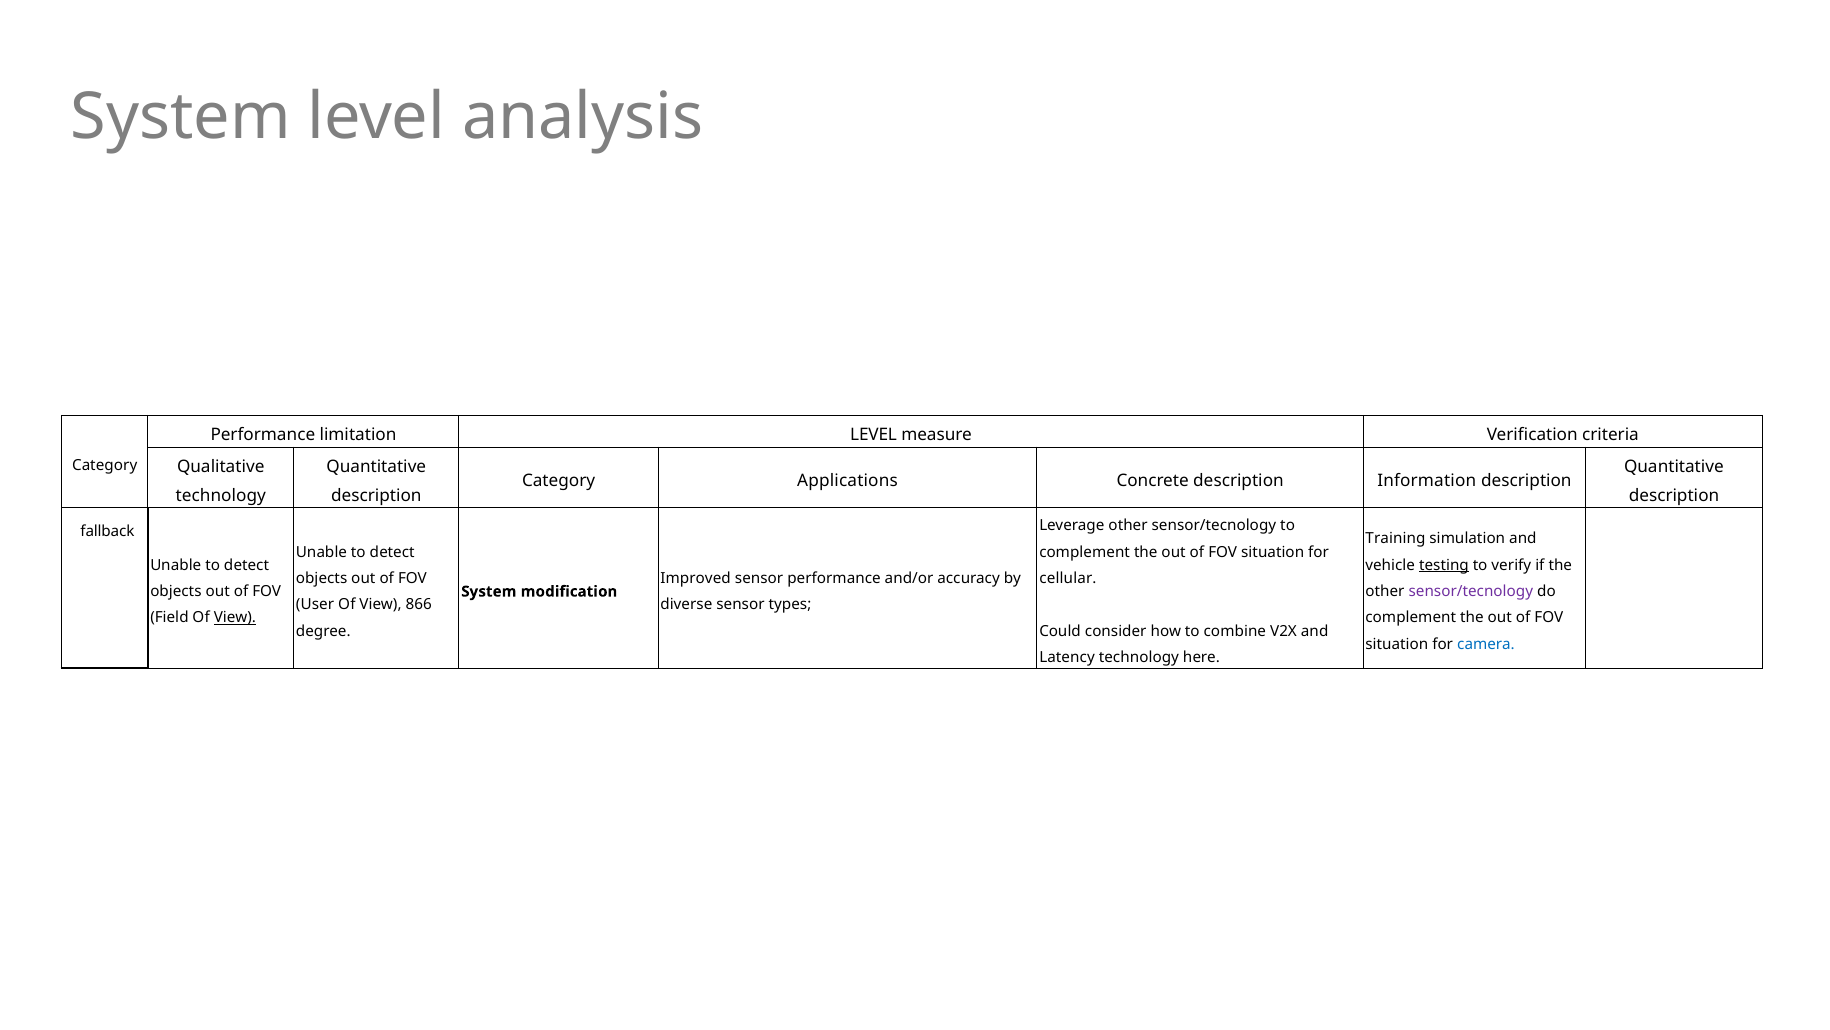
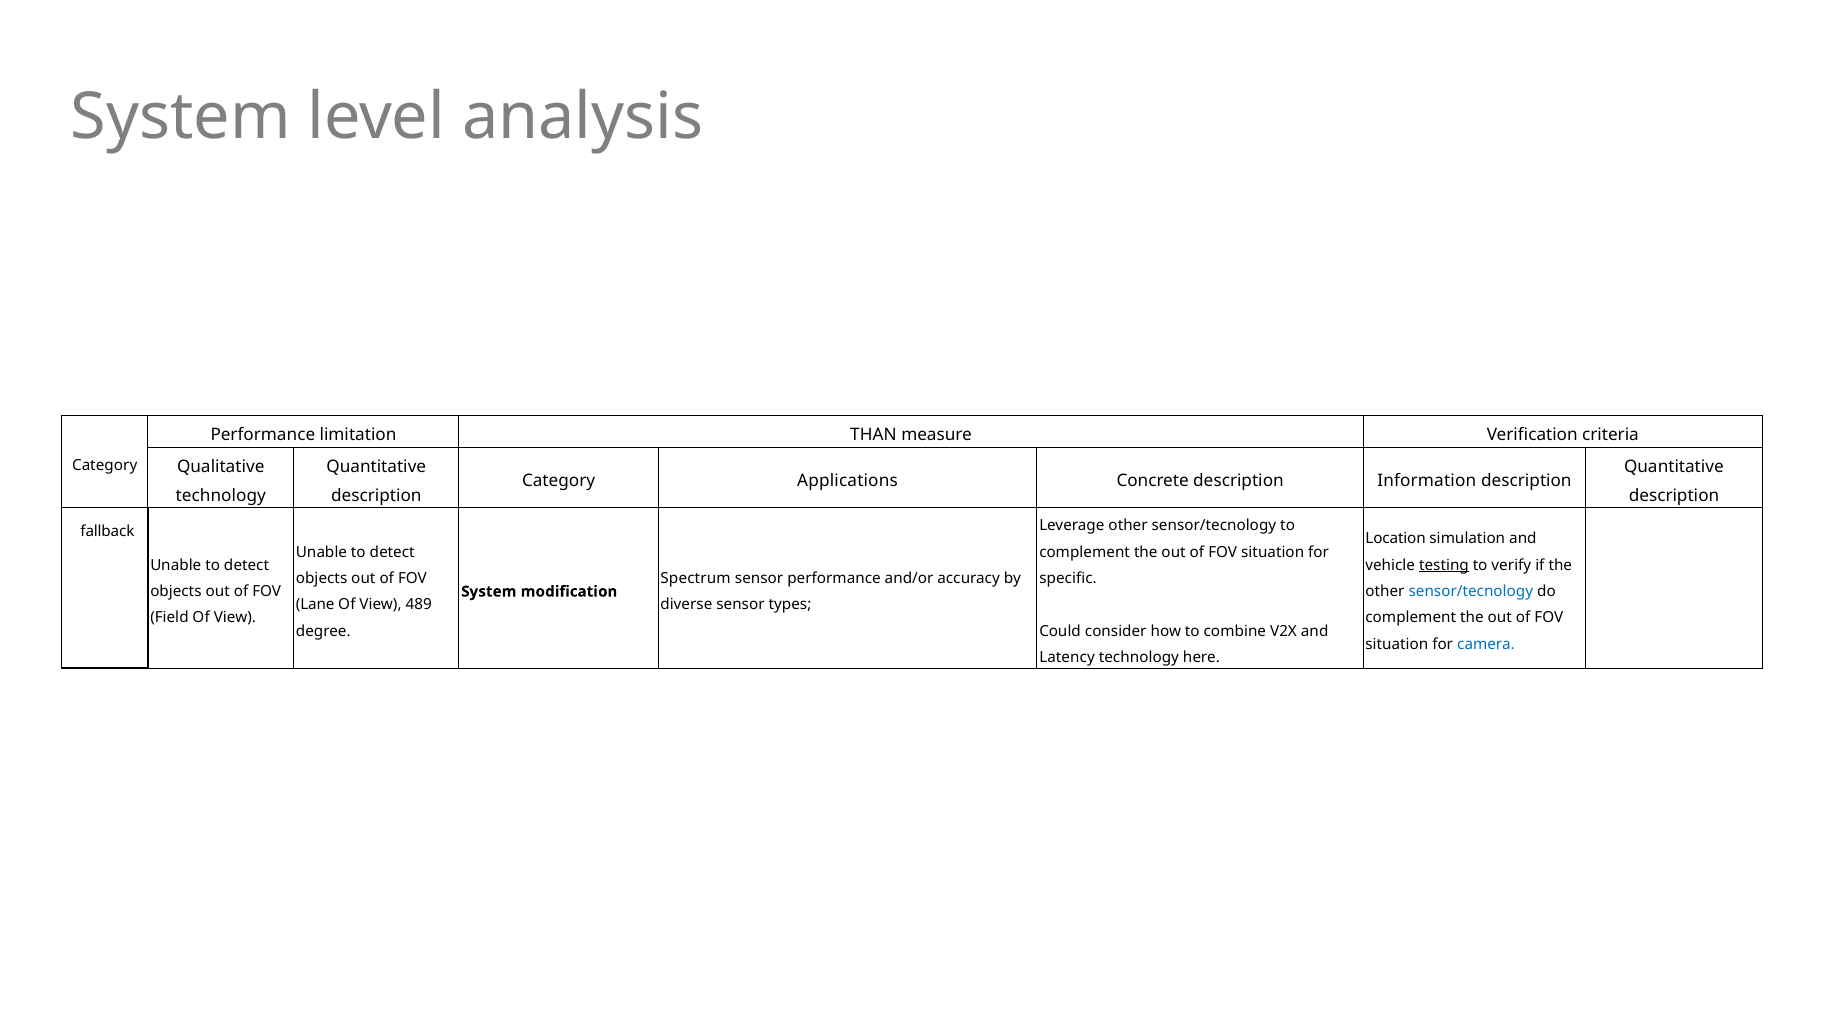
limitation LEVEL: LEVEL -> THAN (873, 435)
Training: Training -> Location (1396, 539)
Improved: Improved -> Spectrum (696, 578)
cellular: cellular -> specific (1068, 578)
sensor/tecnology colour: purple -> blue (1471, 591)
User: User -> Lane (315, 604)
866: 866 -> 489 (419, 604)
View underline: present -> none (235, 618)
